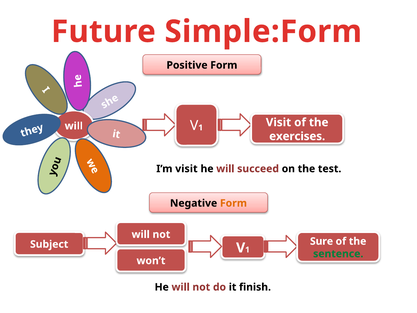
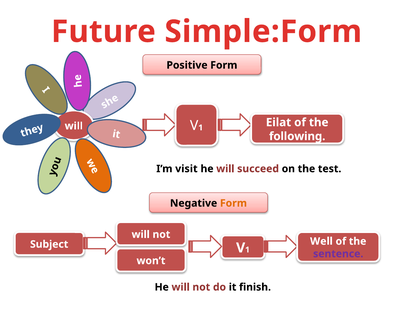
Visit: Visit -> Eilat (278, 122)
exercises: exercises -> following (297, 136)
Sure: Sure -> Well (321, 241)
sentence colour: green -> purple (338, 254)
